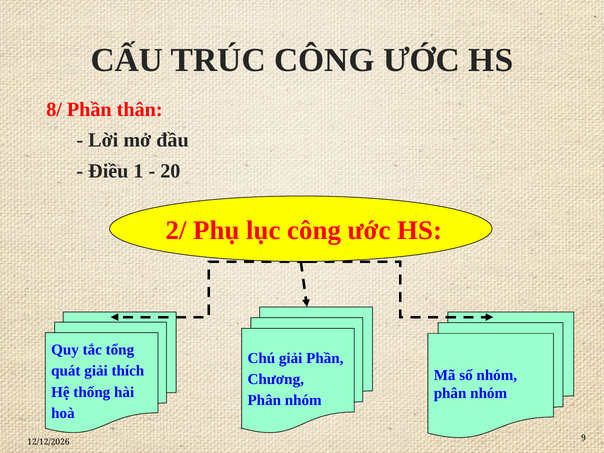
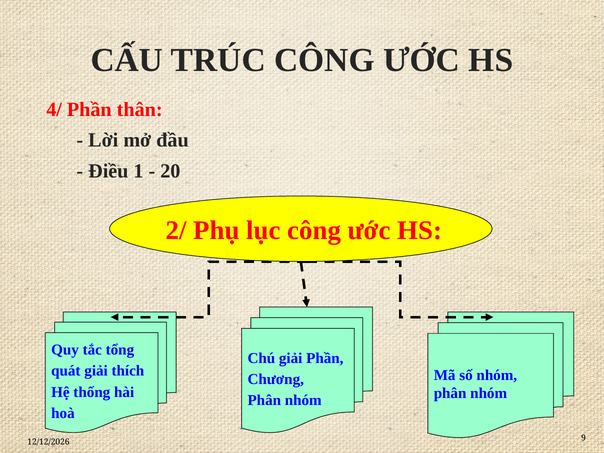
8/: 8/ -> 4/ (54, 109)
